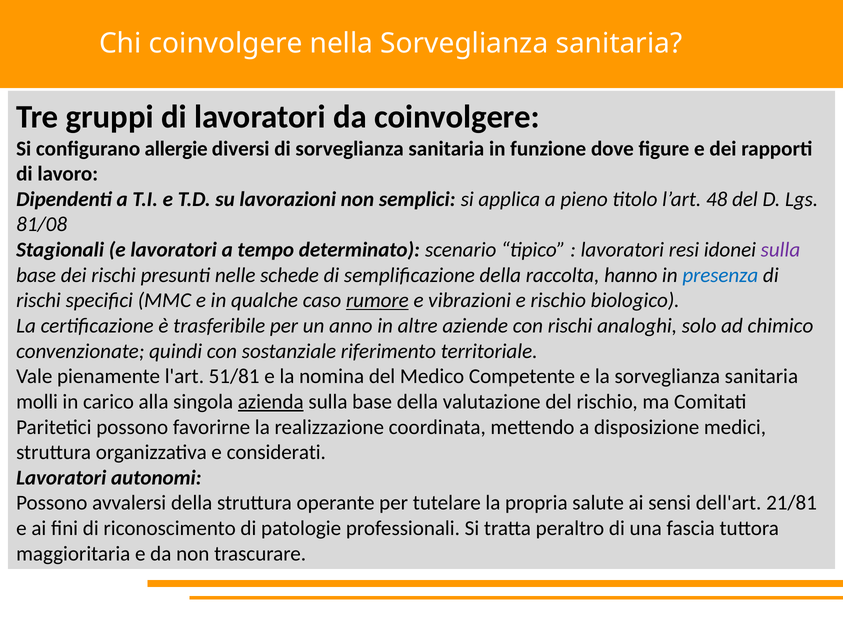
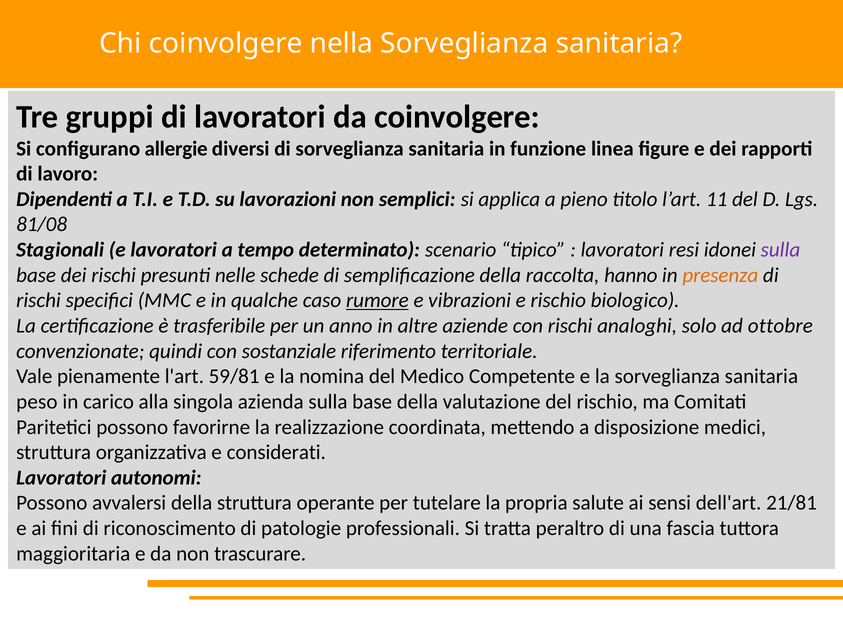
dove: dove -> linea (612, 148)
48: 48 -> 11 (717, 199)
presenza colour: blue -> orange (720, 275)
chimico: chimico -> ottobre (780, 325)
51/81: 51/81 -> 59/81 (234, 376)
molli: molli -> peso (37, 401)
azienda underline: present -> none (271, 401)
